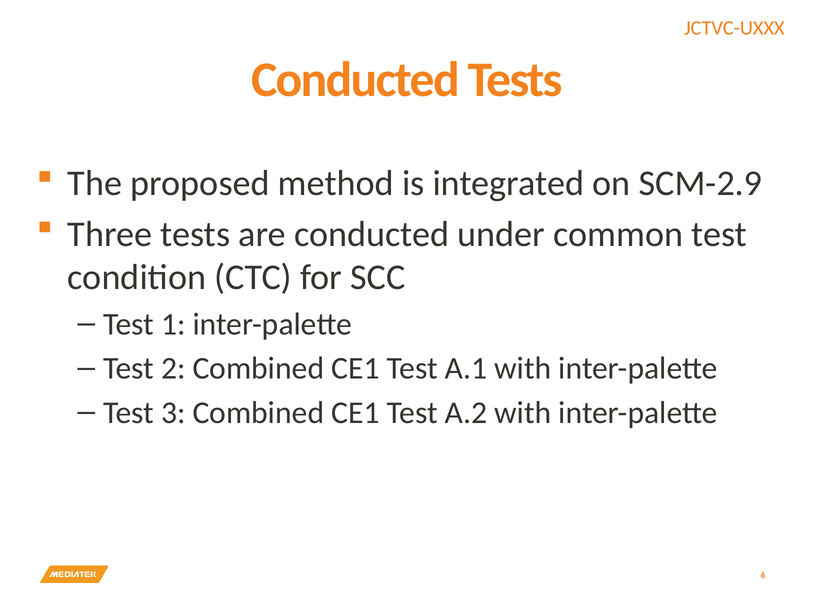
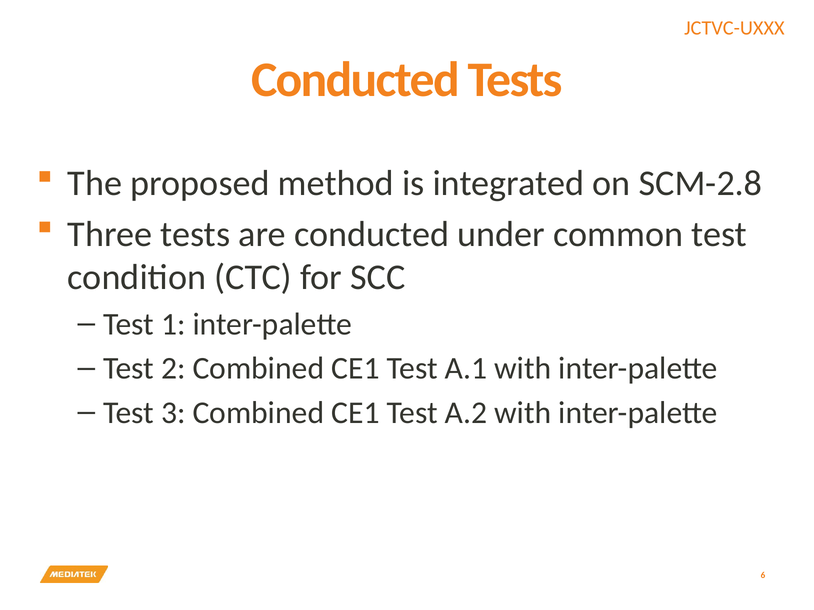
SCM-2.9: SCM-2.9 -> SCM-2.8 (700, 184)
